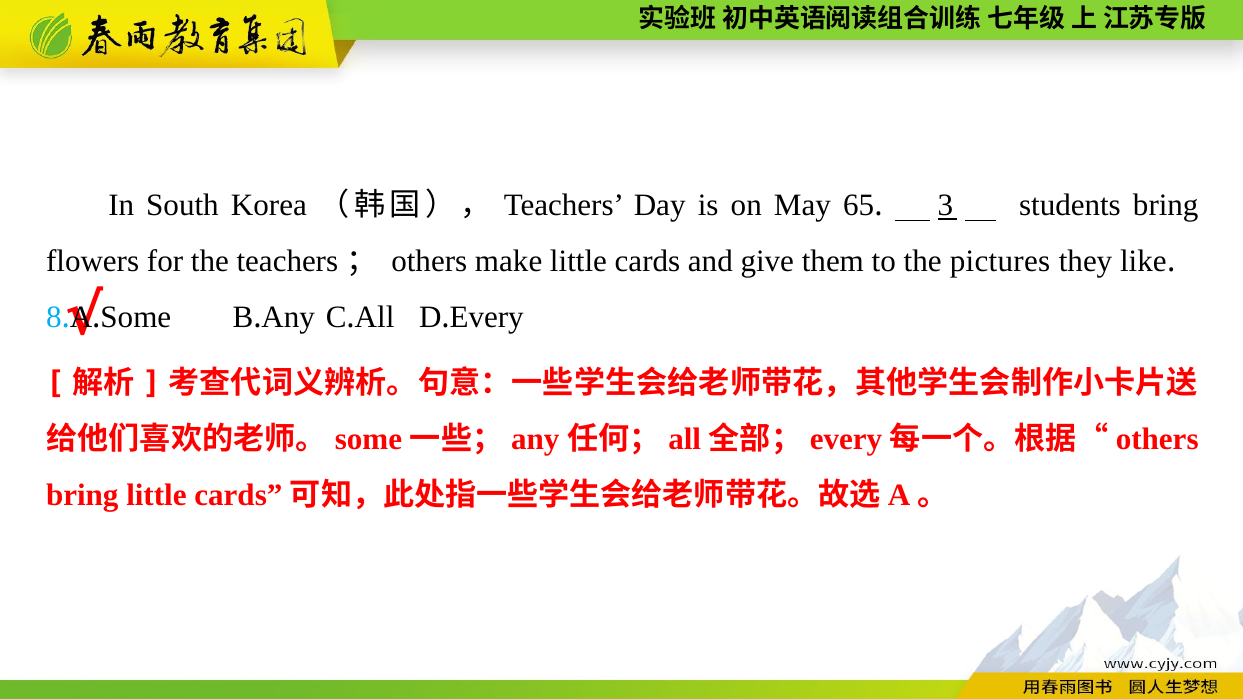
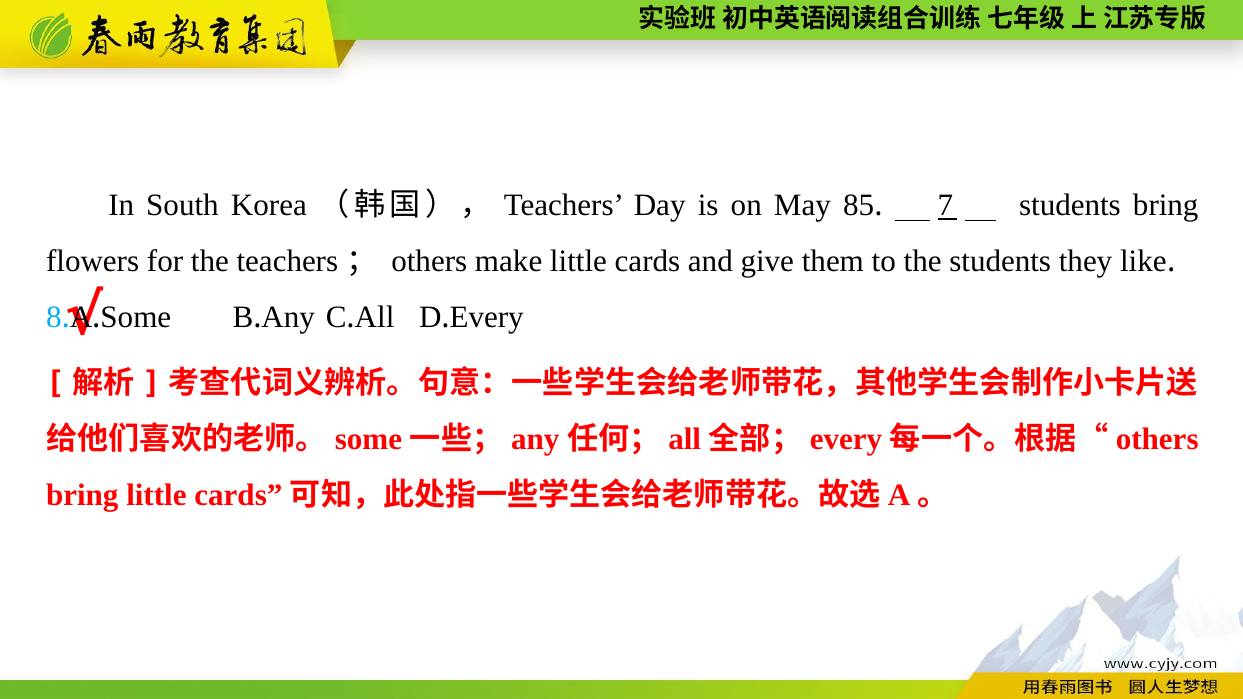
65: 65 -> 85 (859, 205)
3: 3 -> 7 (945, 205)
the pictures: pictures -> students (1000, 261)
